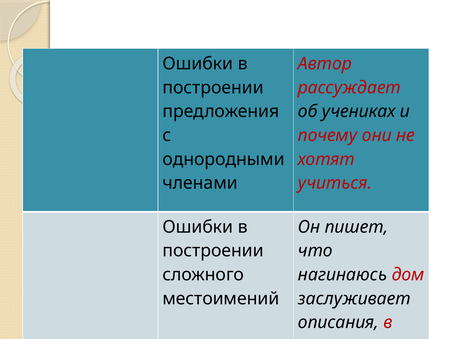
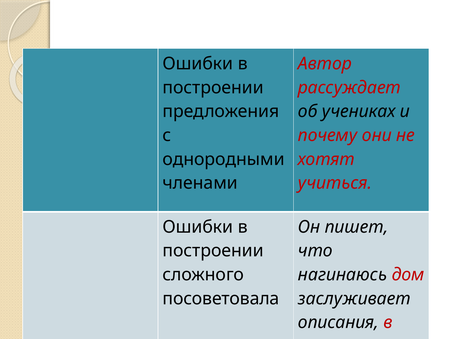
местоимений: местоимений -> посоветовала (221, 299)
